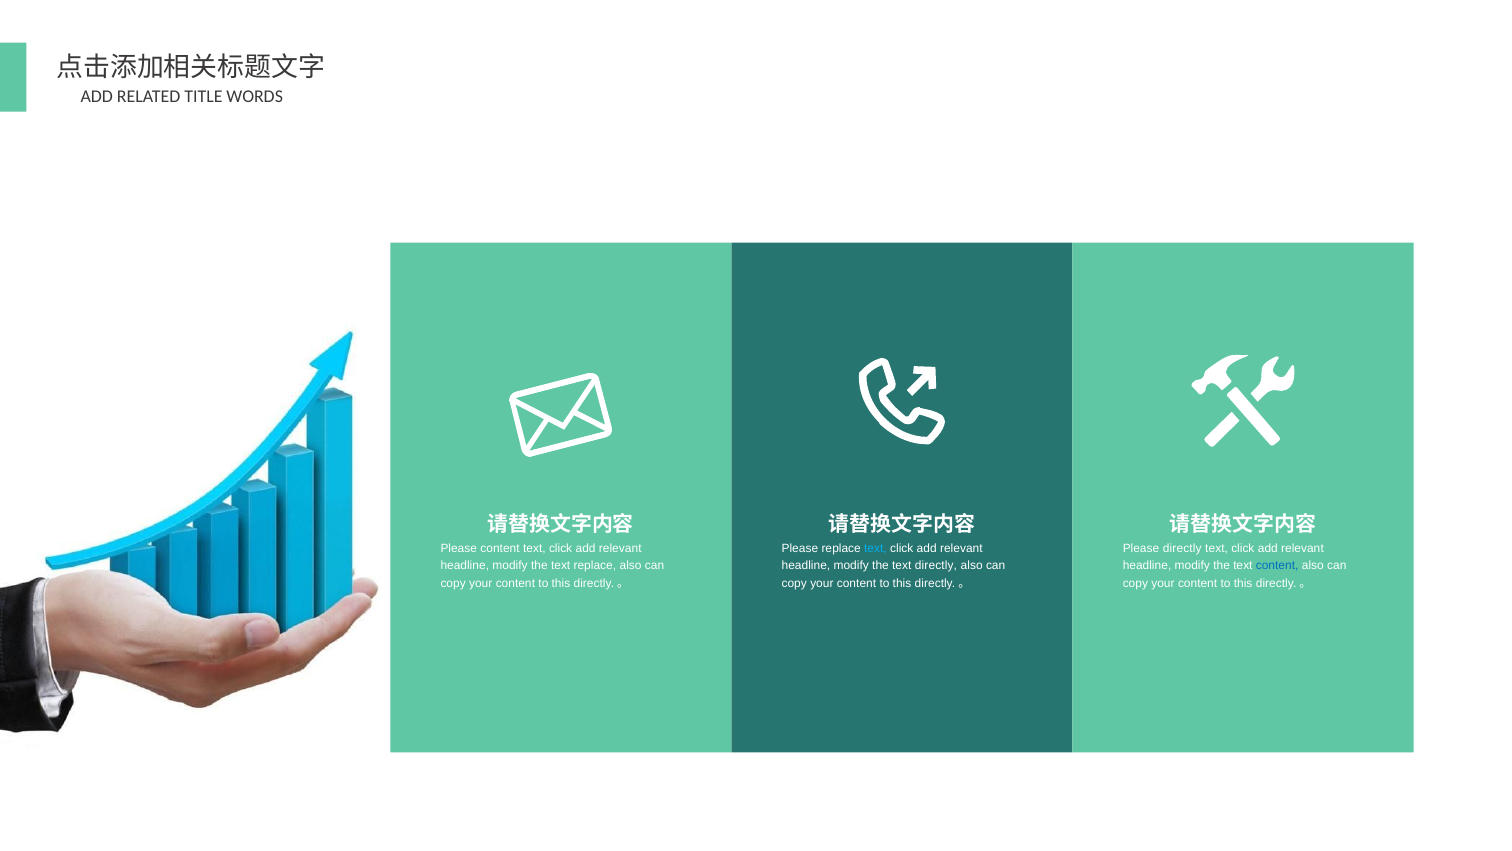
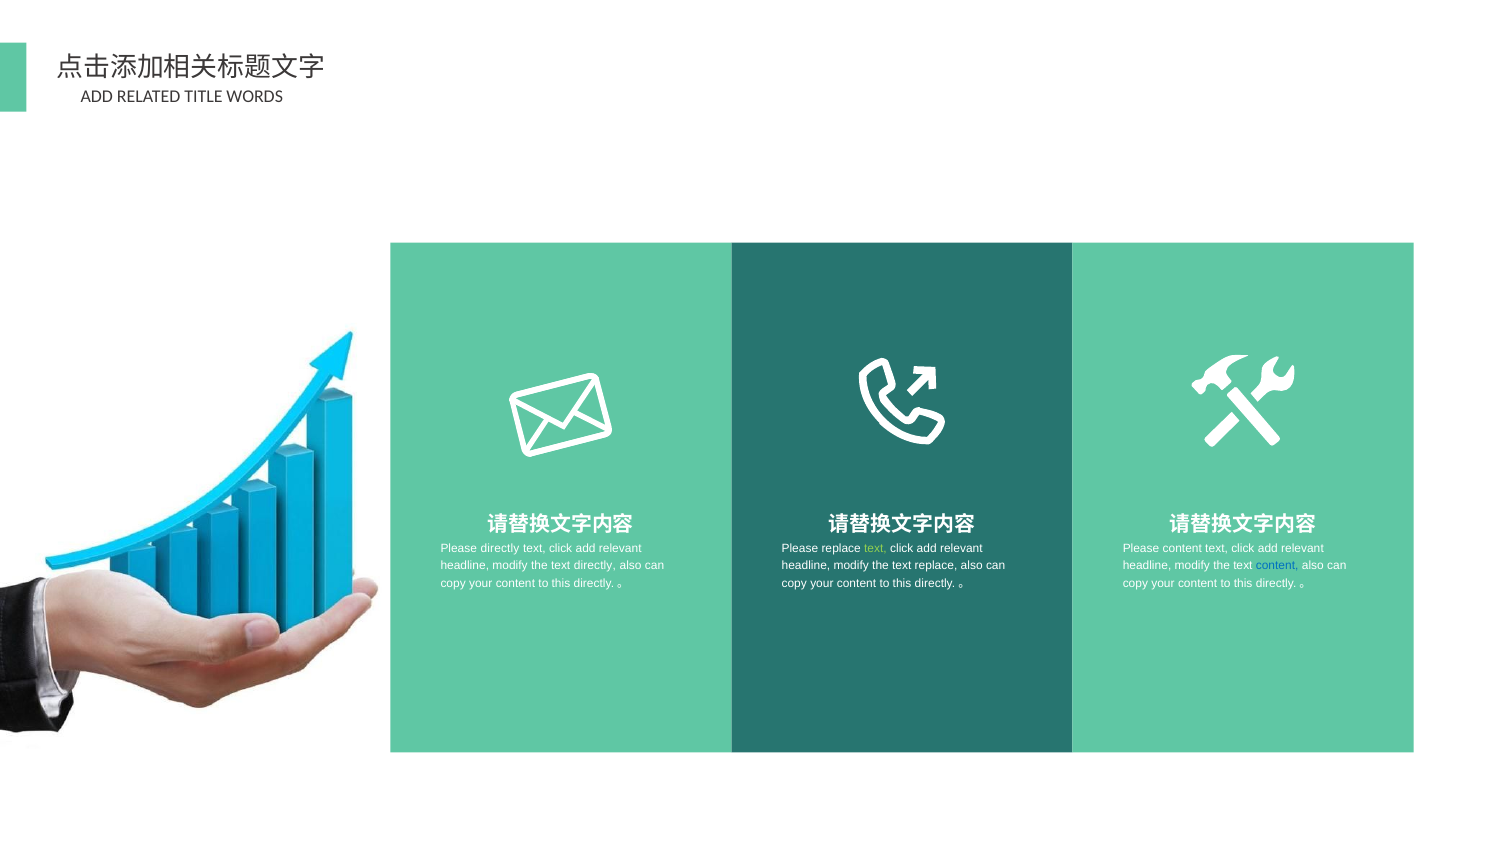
Please content: content -> directly (500, 549)
text colour: light blue -> light green (875, 549)
Please directly: directly -> content (1182, 549)
text replace: replace -> directly (595, 566)
text directly: directly -> replace (936, 566)
